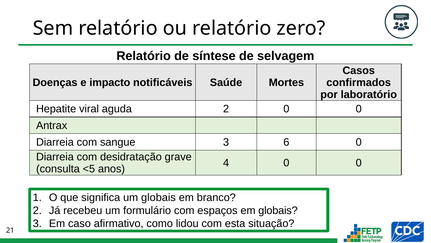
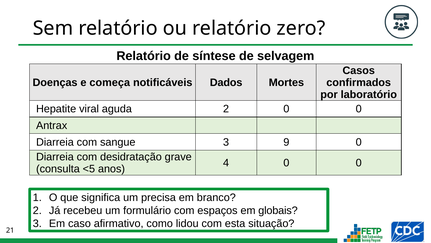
impacto: impacto -> começa (110, 82)
Saúde: Saúde -> Dados (226, 82)
6: 6 -> 9 (286, 142)
um globais: globais -> precisa (158, 197)
